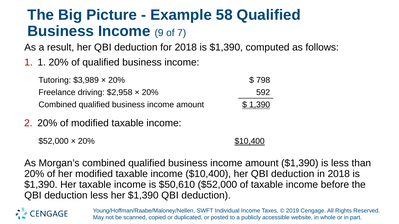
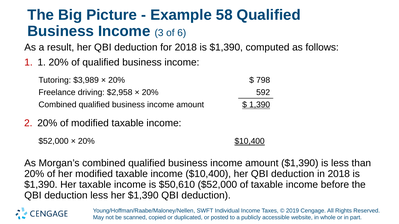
9: 9 -> 3 (159, 33)
7: 7 -> 6 (182, 33)
